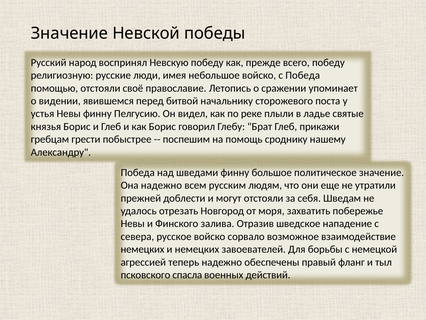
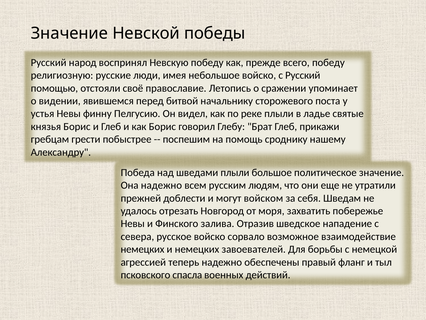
с Победа: Победа -> Русский (303, 75)
шведами финну: финну -> плыли (235, 172)
могут отстояли: отстояли -> войском (263, 198)
